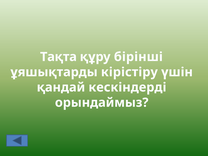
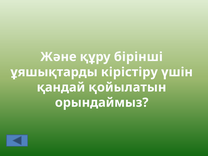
Тақта: Тақта -> Және (58, 57)
кескіндерді: кескіндерді -> қойылатын (127, 87)
